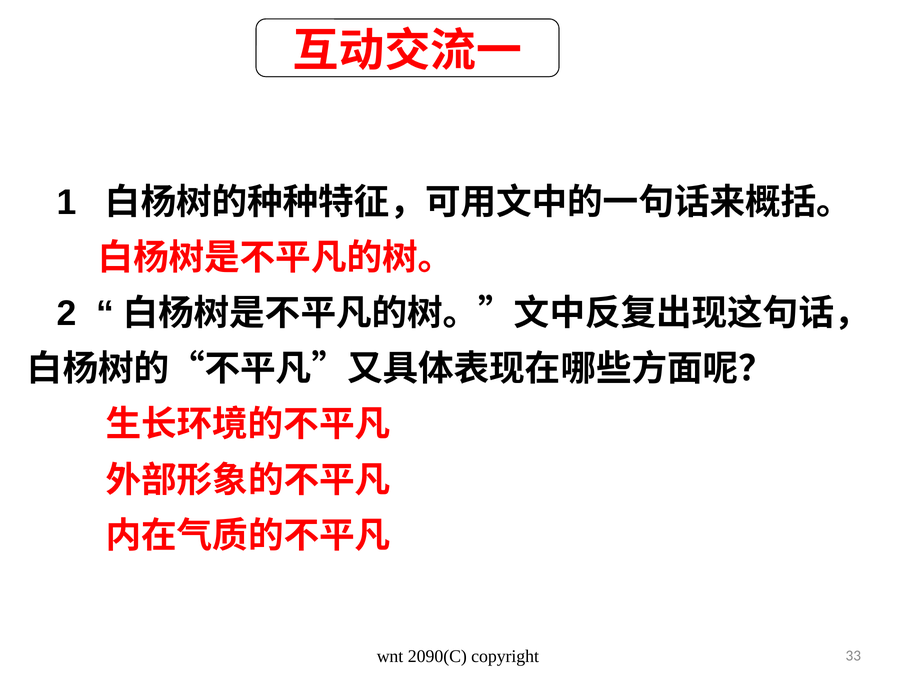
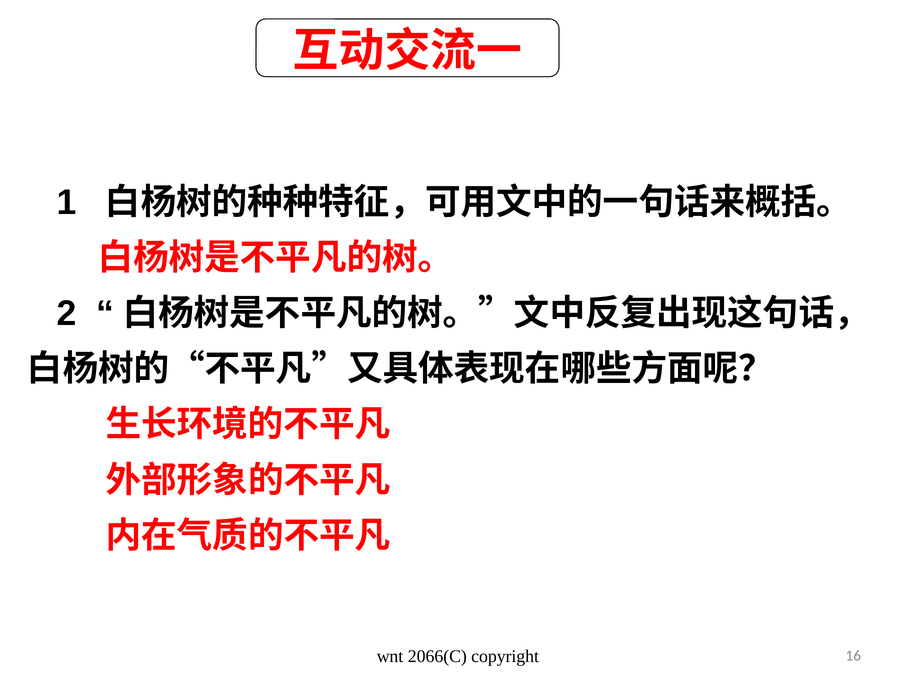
2090(C: 2090(C -> 2066(C (437, 656)
33: 33 -> 16 (853, 656)
